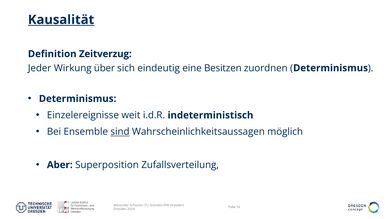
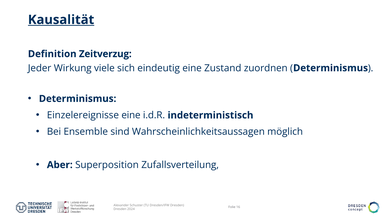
über: über -> viele (104, 68)
Besitzen: Besitzen -> Zustand (223, 68)
Einzelereignisse weit: weit -> eine (131, 115)
sind underline: present -> none (120, 132)
